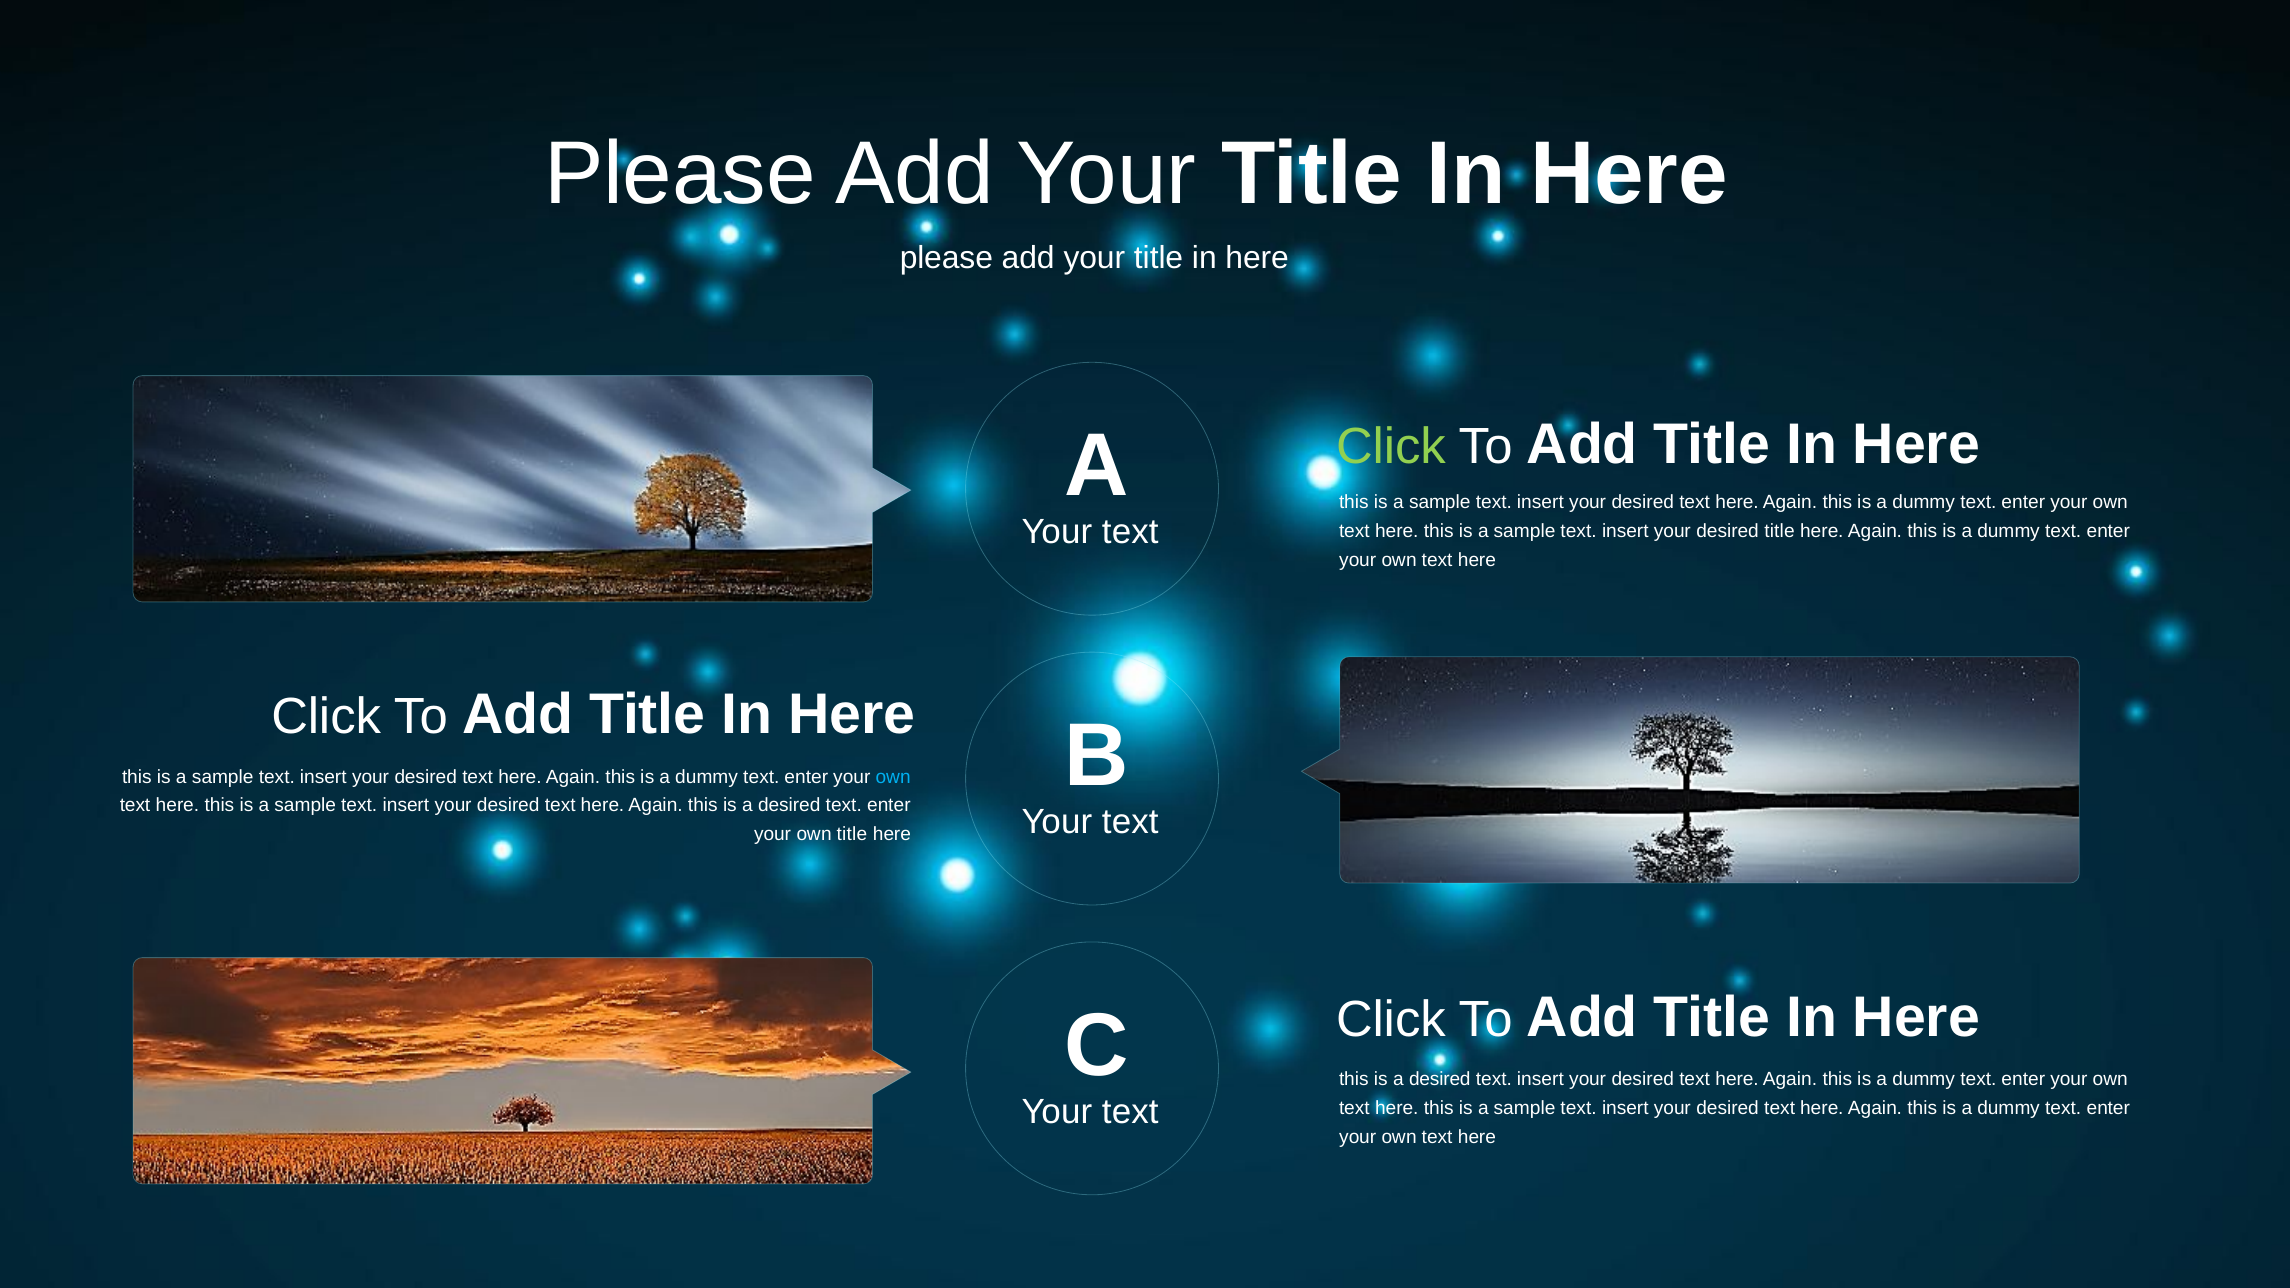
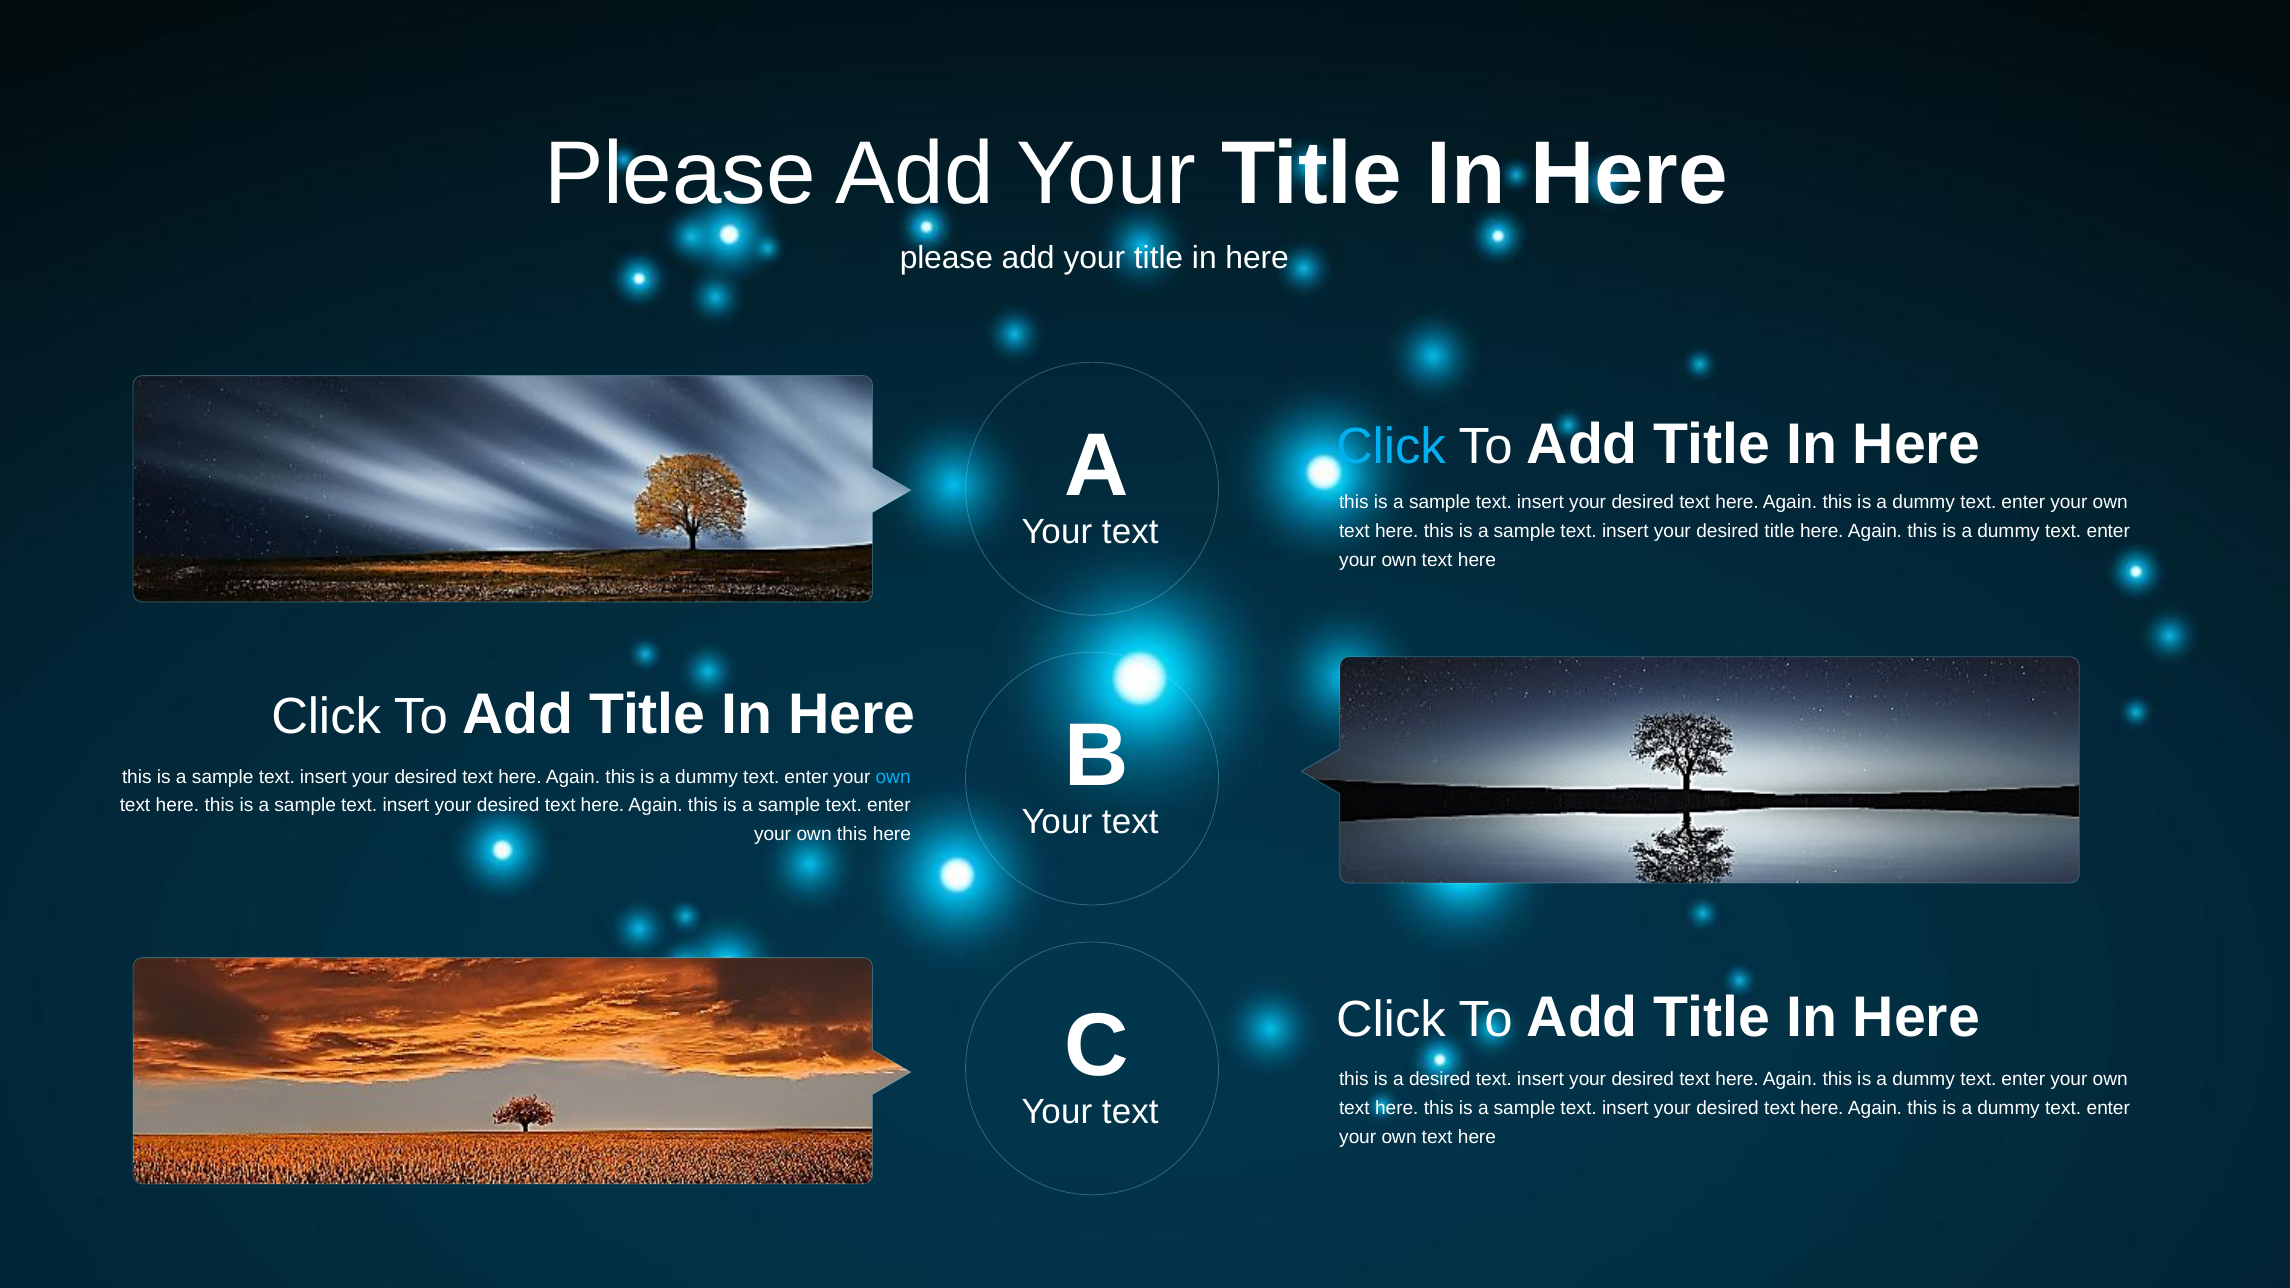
Click colour: light green -> light blue (1391, 447)
desired: desired -> sample (789, 805)
own title: title -> this (852, 834)
